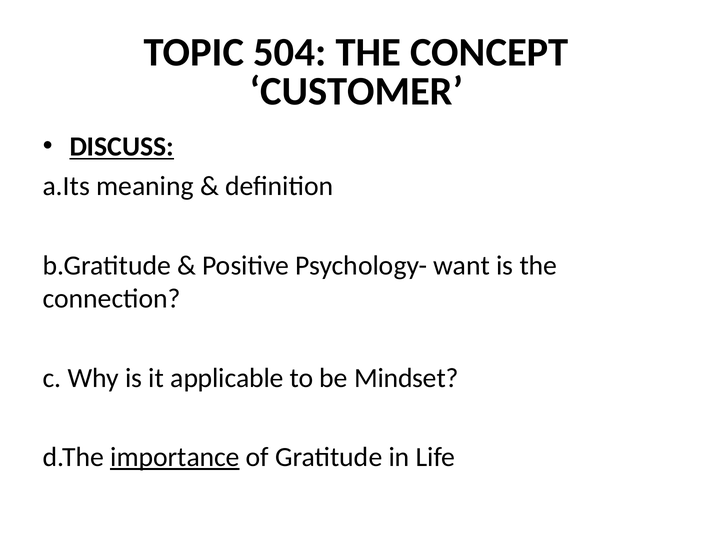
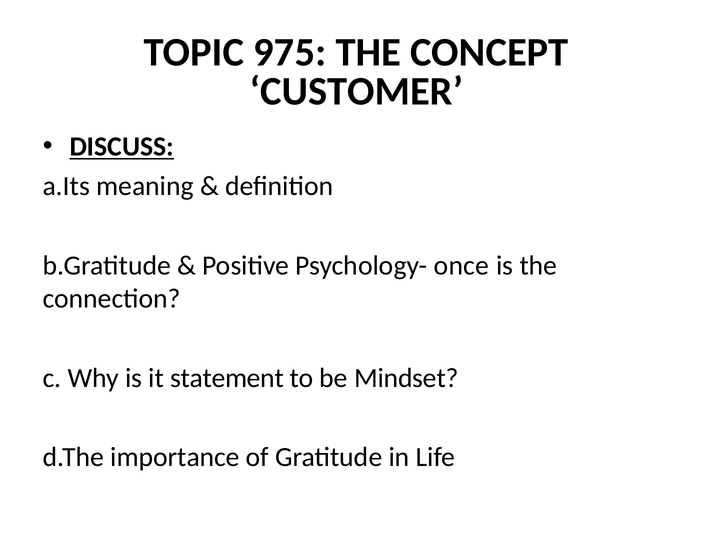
504: 504 -> 975 (290, 53)
want: want -> once (461, 266)
applicable: applicable -> statement (227, 378)
importance underline: present -> none (175, 458)
